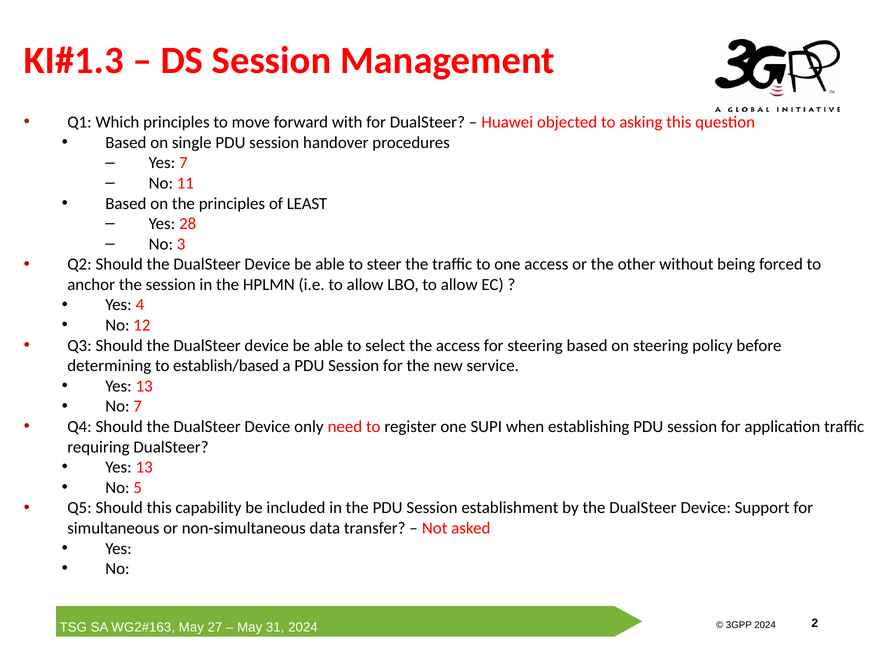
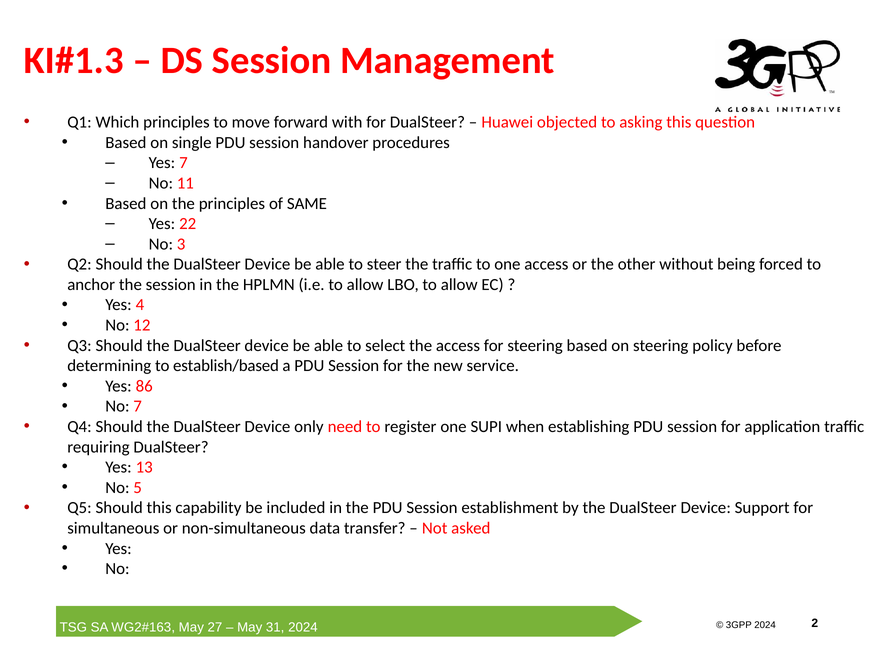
LEAST: LEAST -> SAME (307, 203)
28: 28 -> 22 (188, 224)
13: 13 -> 86 (144, 386)
